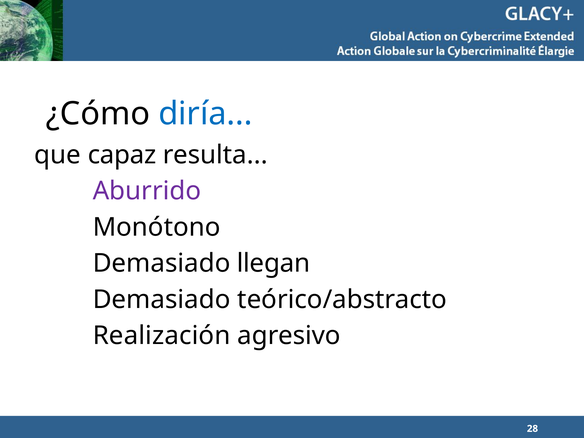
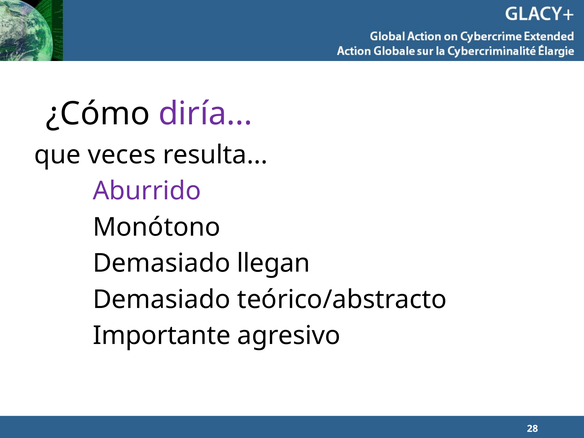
diría colour: blue -> purple (205, 114)
capaz: capaz -> veces (122, 155)
Realización: Realización -> Importante (162, 336)
